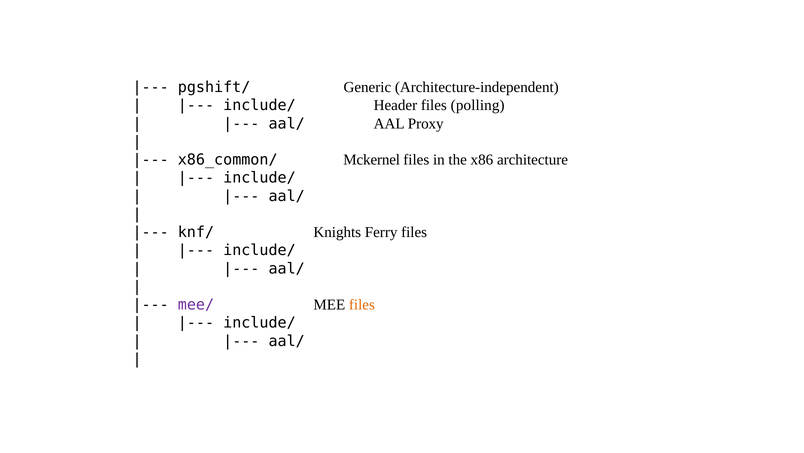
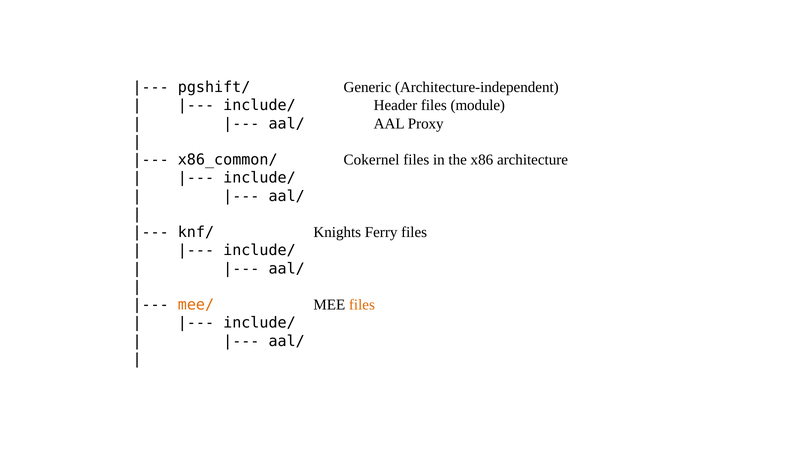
polling: polling -> module (478, 105)
Mckernel: Mckernel -> Cokernel (372, 160)
mee/ colour: purple -> orange (196, 304)
